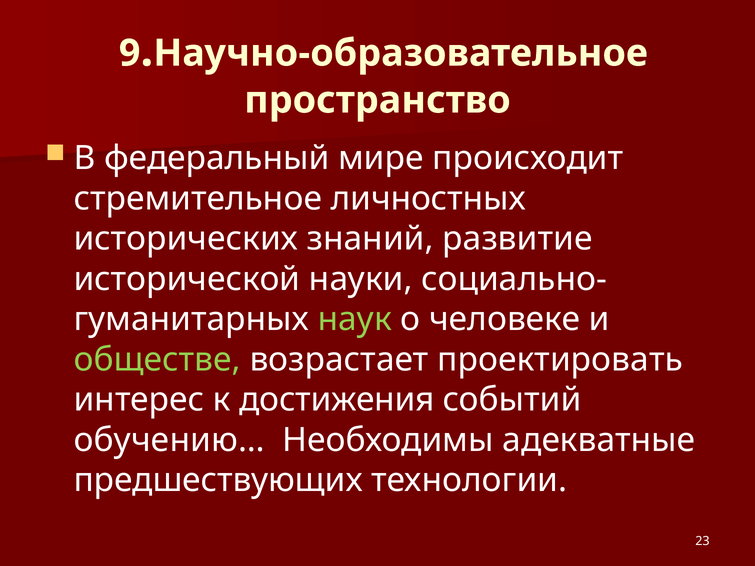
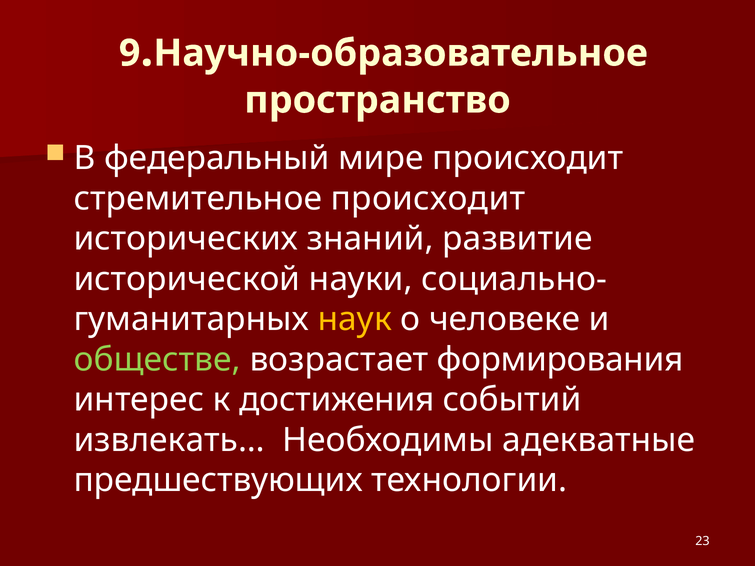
стремительное личностных: личностных -> происходит (428, 199)
наук colour: light green -> yellow (355, 319)
проектировать: проектировать -> формирования (560, 360)
обучению…: обучению… -> извлекать… (169, 440)
